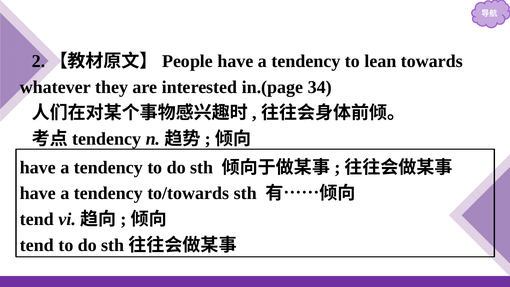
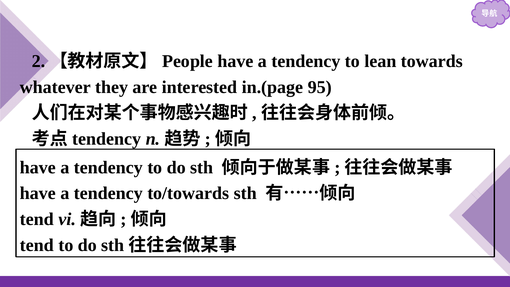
34: 34 -> 95 (320, 87)
